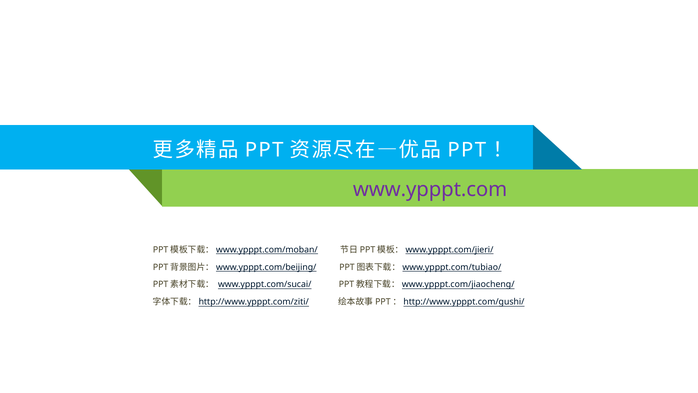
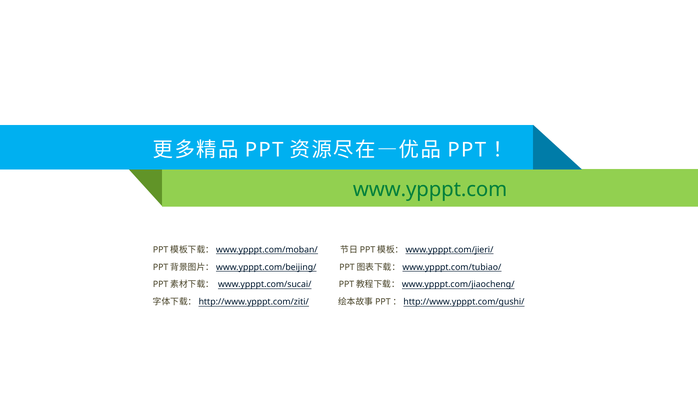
www.ypppt.com colour: purple -> green (430, 189)
